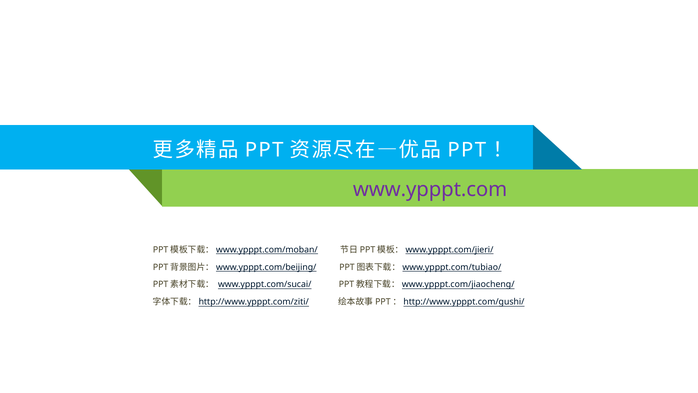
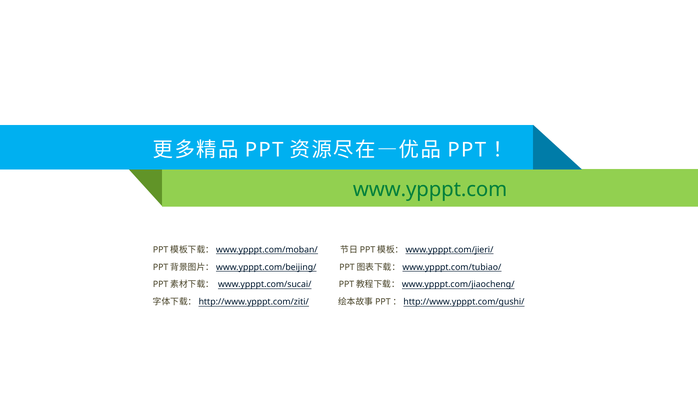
www.ypppt.com colour: purple -> green (430, 189)
